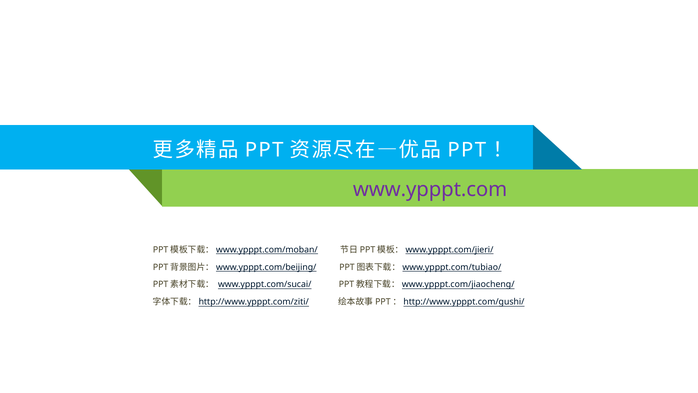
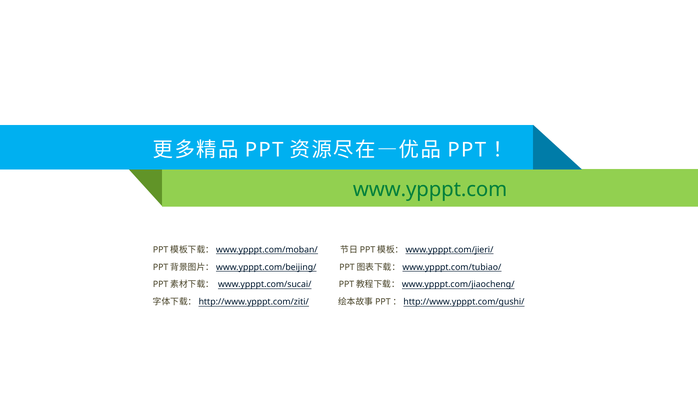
www.ypppt.com colour: purple -> green (430, 189)
